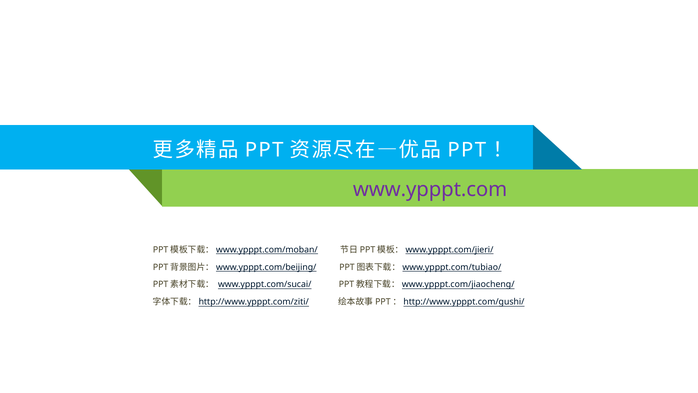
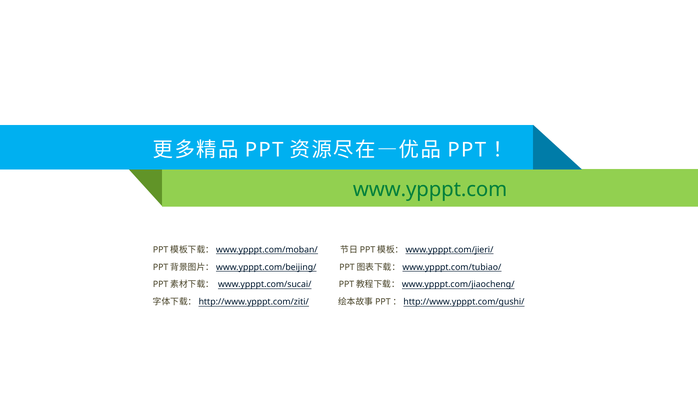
www.ypppt.com colour: purple -> green (430, 189)
